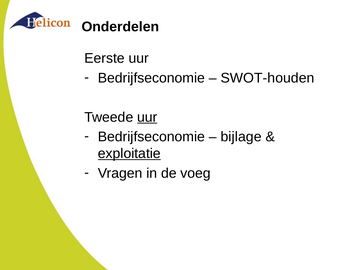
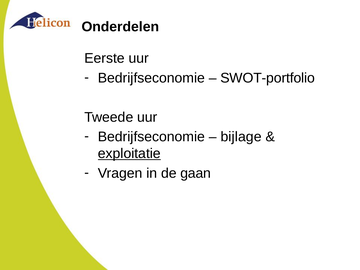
SWOT-houden: SWOT-houden -> SWOT-portfolio (268, 78)
uur underline: present -> none (147, 117)
voeg: voeg -> gaan (196, 173)
